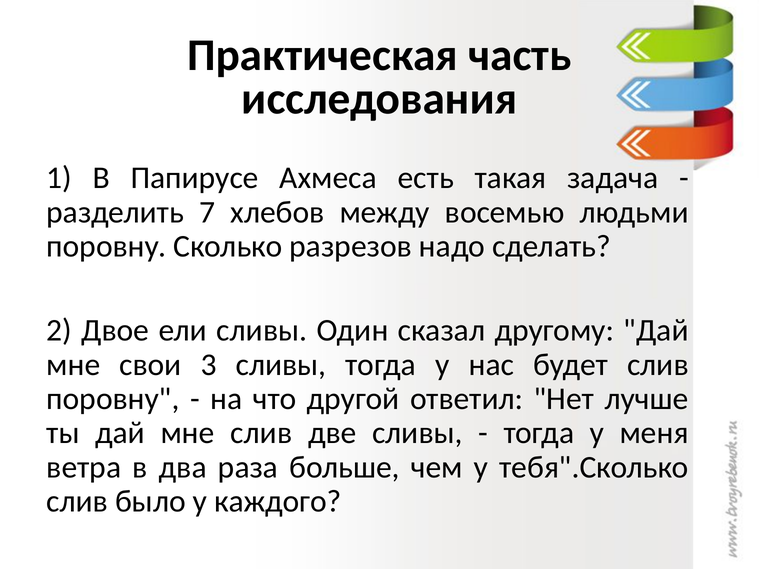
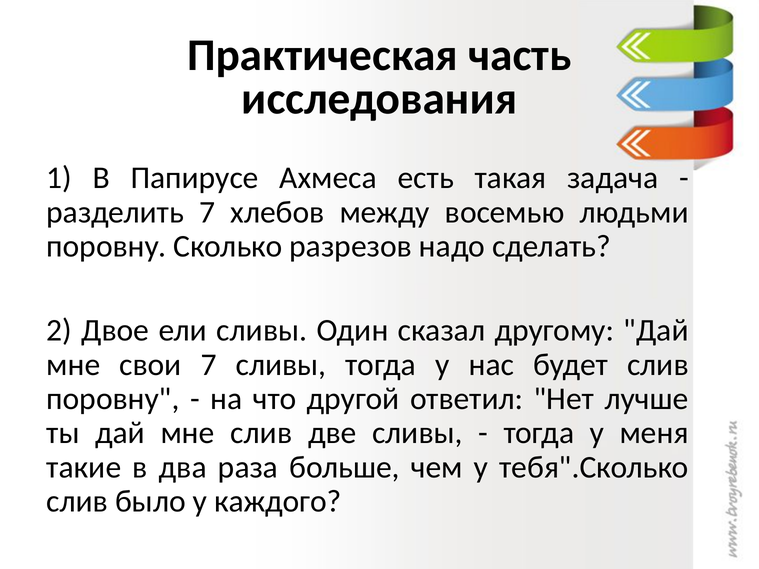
свои 3: 3 -> 7 (209, 365)
ветра: ветра -> такие (84, 467)
